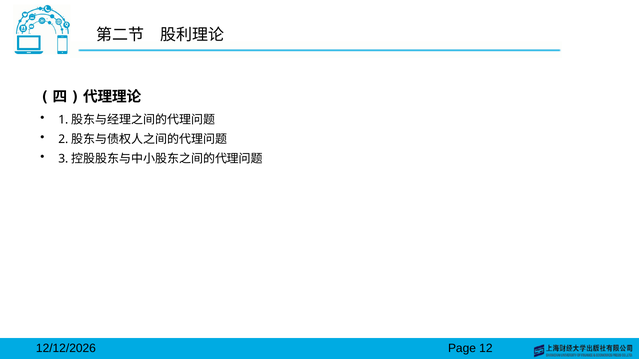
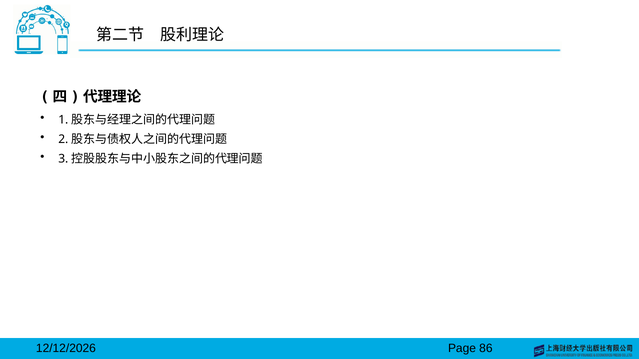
12: 12 -> 86 (486, 349)
